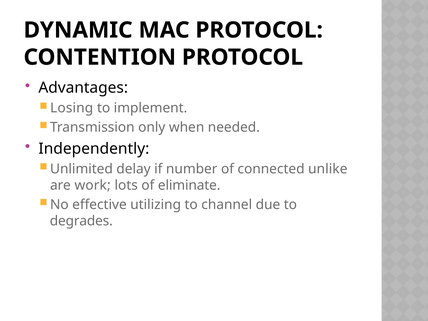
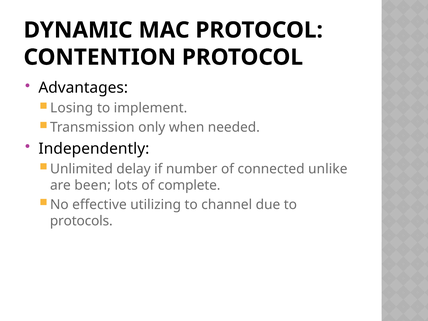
work: work -> been (93, 185)
eliminate: eliminate -> complete (189, 185)
degrades: degrades -> protocols (81, 221)
